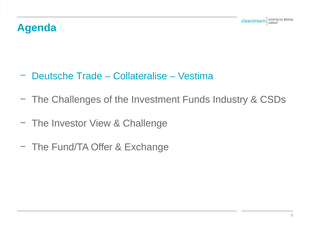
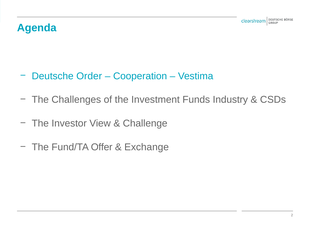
Trade: Trade -> Order (89, 76)
Collateralise: Collateralise -> Cooperation (140, 76)
